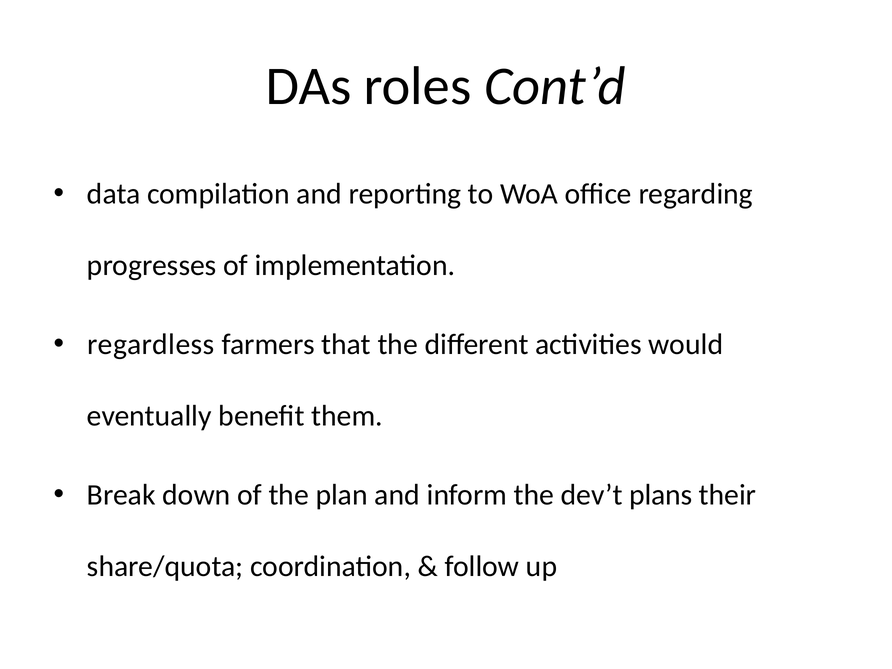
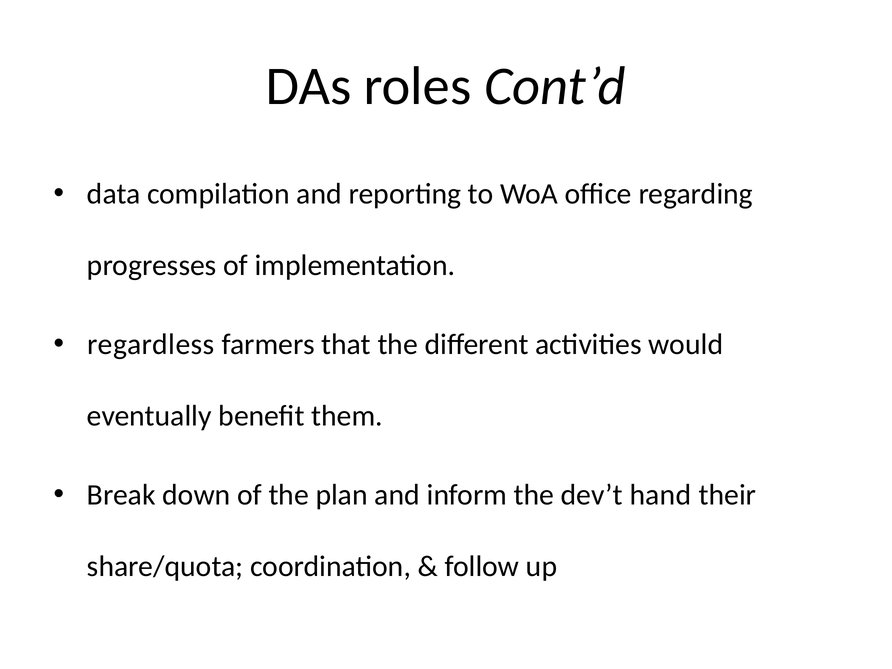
plans: plans -> hand (661, 495)
